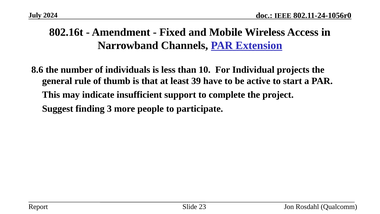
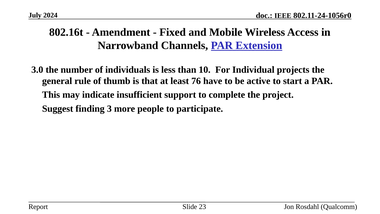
8.6: 8.6 -> 3.0 (37, 70)
39: 39 -> 76 (196, 81)
